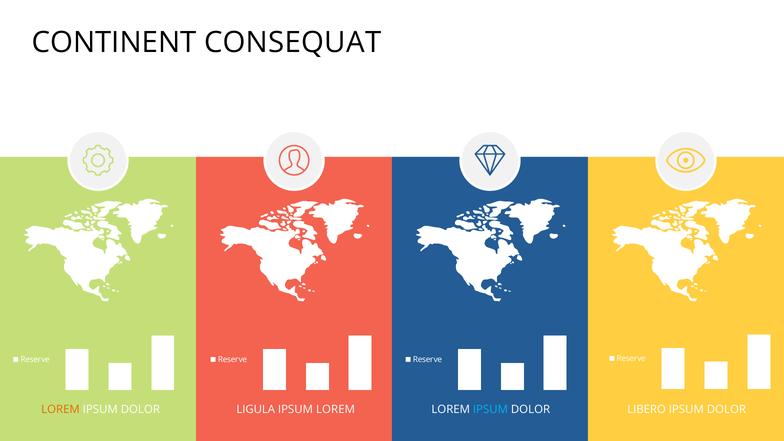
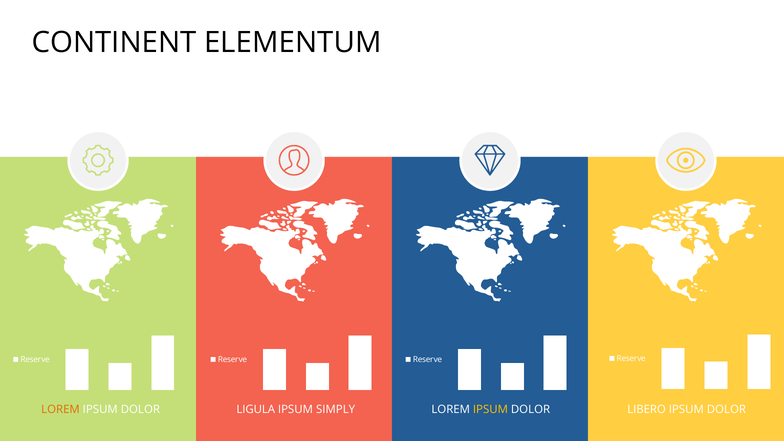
CONSEQUAT: CONSEQUAT -> ELEMENTUM (293, 42)
IPSUM LOREM: LOREM -> SIMPLY (336, 410)
IPSUM colour: light blue -> yellow (490, 410)
